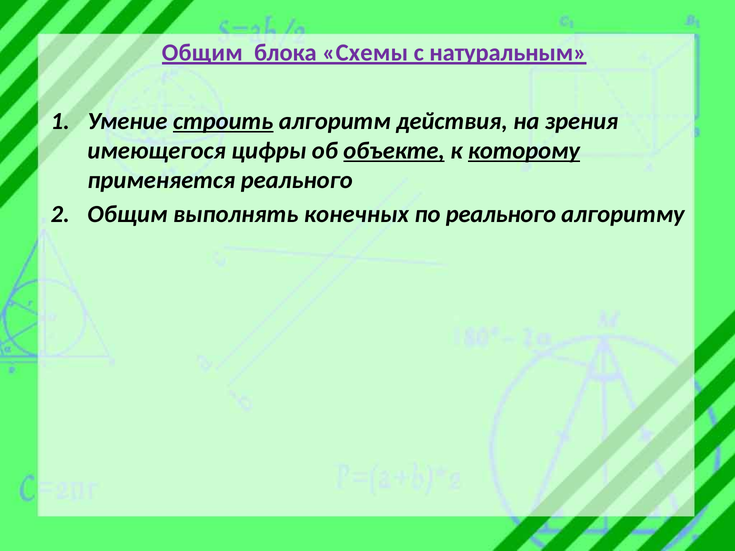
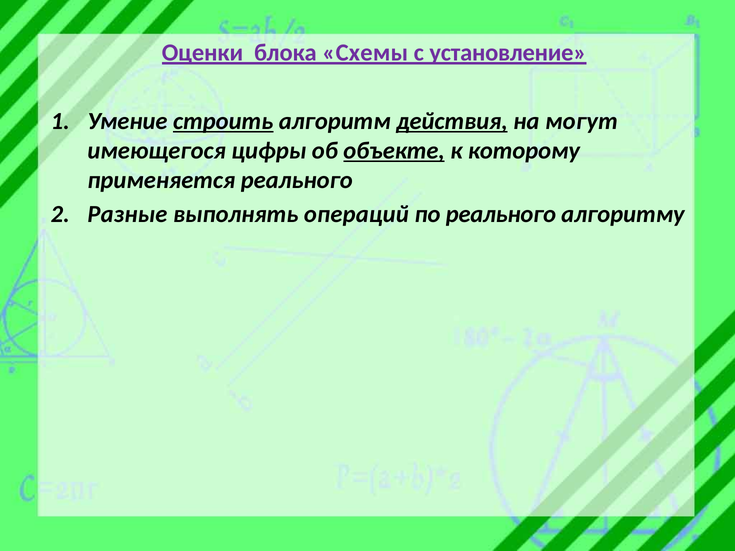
Общим: Общим -> Оценки (202, 53)
натуральным: натуральным -> установление (508, 53)
действия underline: none -> present (452, 121)
зрения: зрения -> могут (581, 121)
которому underline: present -> none (524, 151)
Общим: Общим -> Разные (127, 214)
конечных: конечных -> операций (356, 214)
